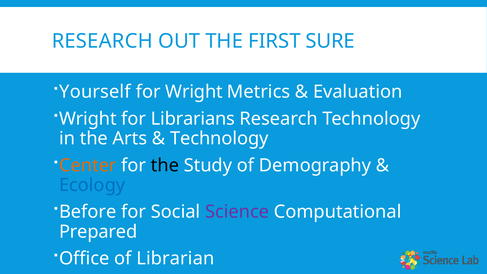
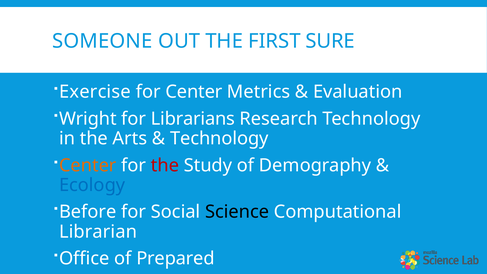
RESEARCH: RESEARCH -> SOMEONE (102, 41)
Yourself: Yourself -> Exercise (95, 92)
for Wright: Wright -> Center (194, 92)
the colour: black -> red (165, 165)
Science colour: purple -> black (237, 212)
Prepared: Prepared -> Librarian (98, 232)
Librarian: Librarian -> Prepared (175, 258)
